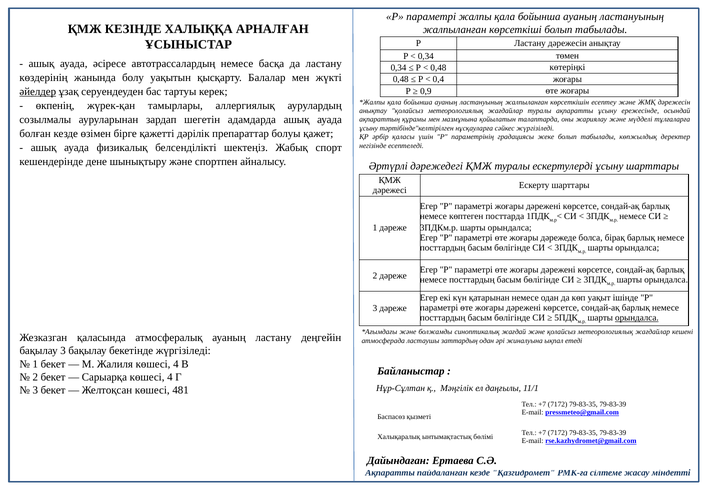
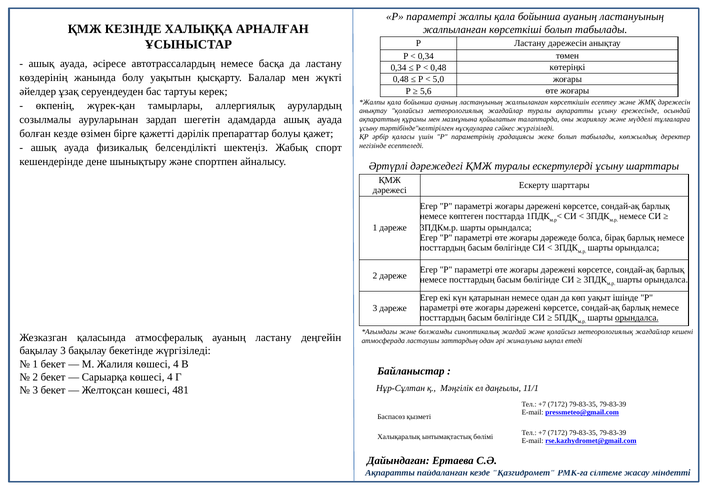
0,4: 0,4 -> 5,0 (438, 79)
әйелдер underline: present -> none (38, 92)
0,9: 0,9 -> 5,6 (426, 91)
